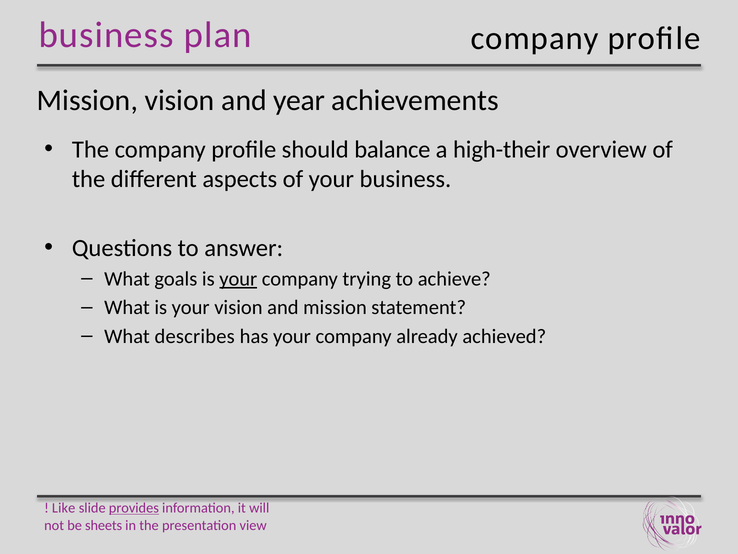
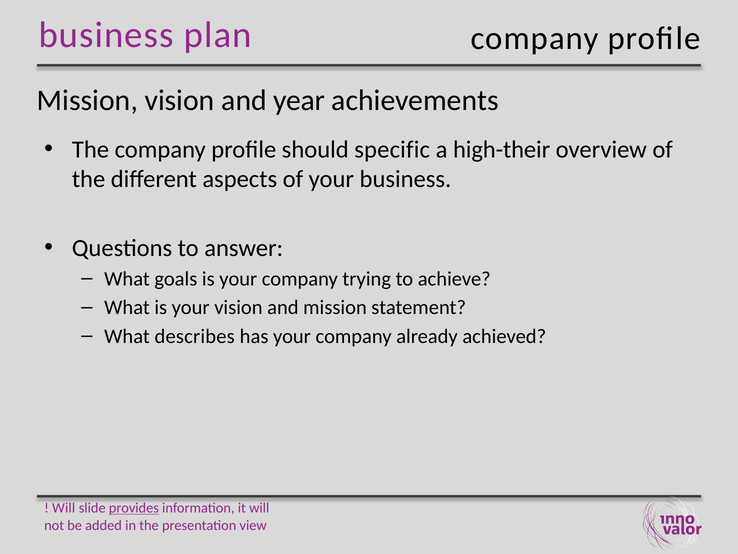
balance: balance -> specific (392, 149)
your underline: present -> none (238, 279)
Like: Like -> Will (64, 508)
sheets: sheets -> added (104, 525)
